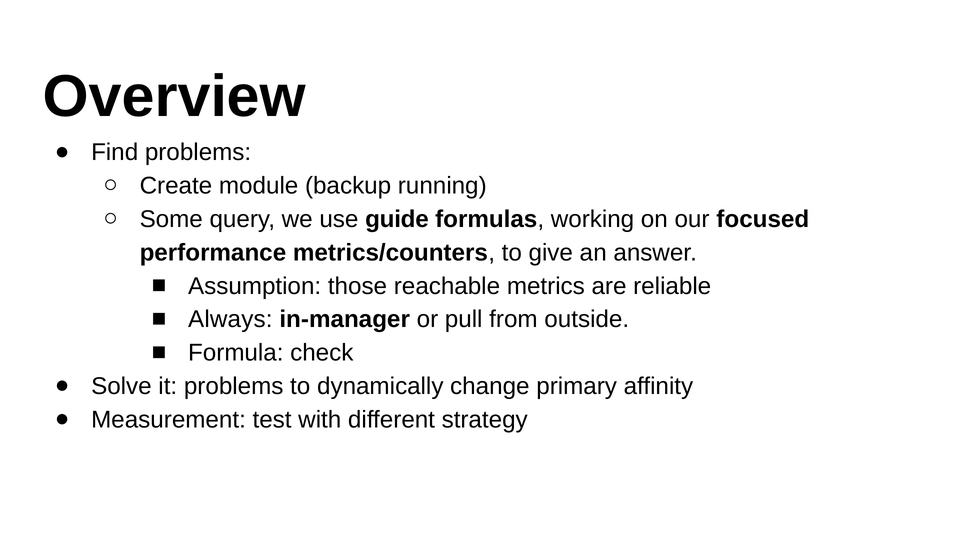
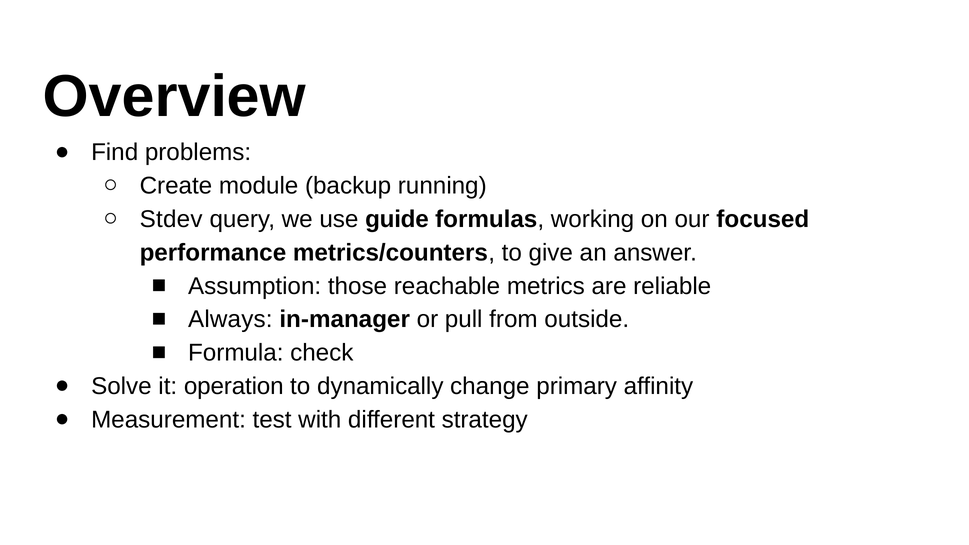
Some: Some -> Stdev (171, 219)
it problems: problems -> operation (234, 386)
